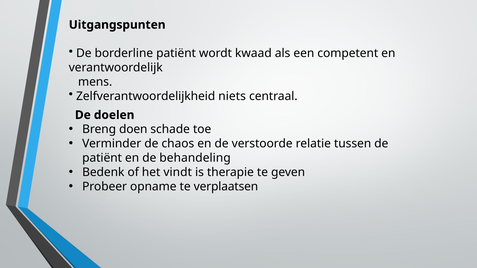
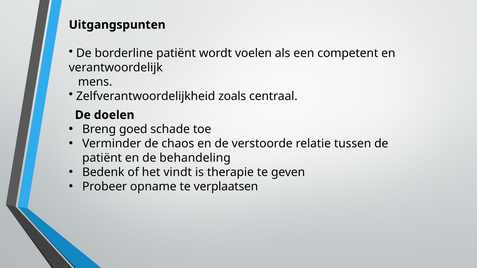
kwaad: kwaad -> voelen (253, 53)
niets: niets -> zoals (232, 96)
doen: doen -> goed (133, 129)
